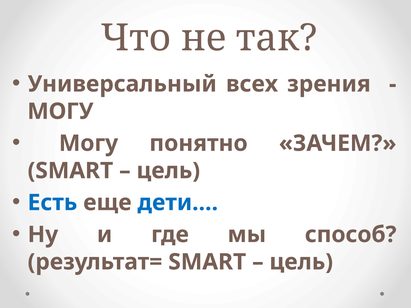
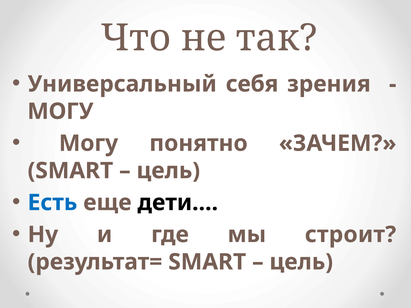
всех: всех -> себя (252, 84)
дети… colour: blue -> black (178, 203)
способ: способ -> строит (350, 235)
